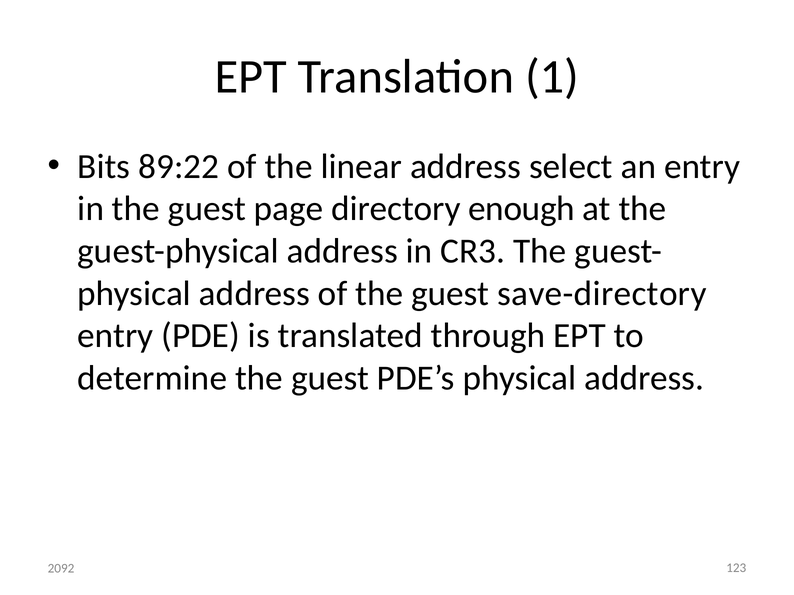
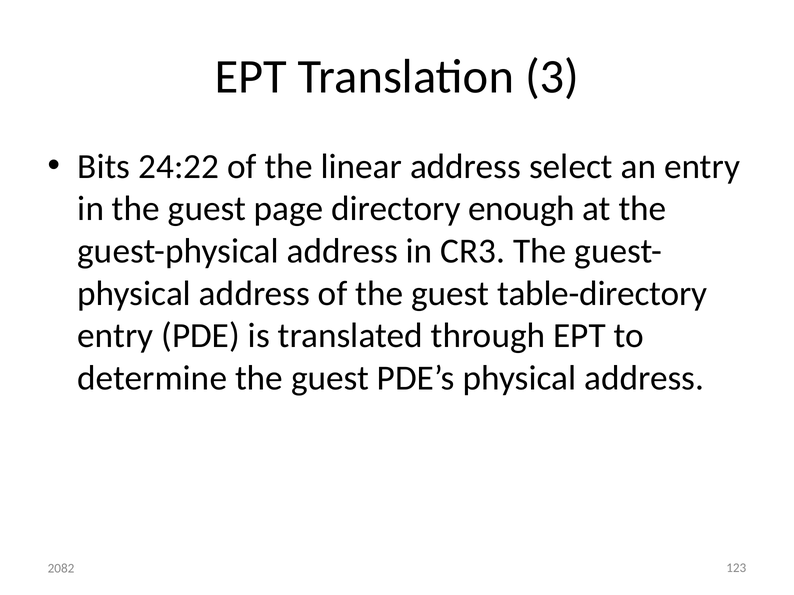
1: 1 -> 3 (552, 77)
89:22: 89:22 -> 24:22 (179, 167)
save-directory: save-directory -> table-directory (602, 294)
2092: 2092 -> 2082 (61, 569)
